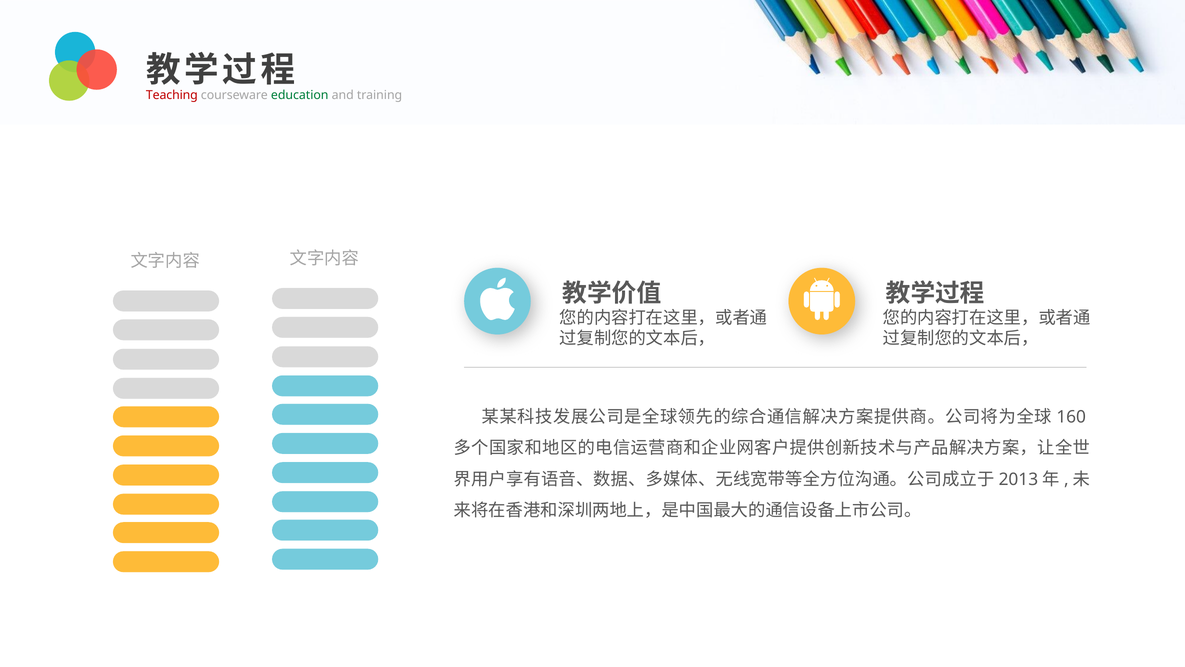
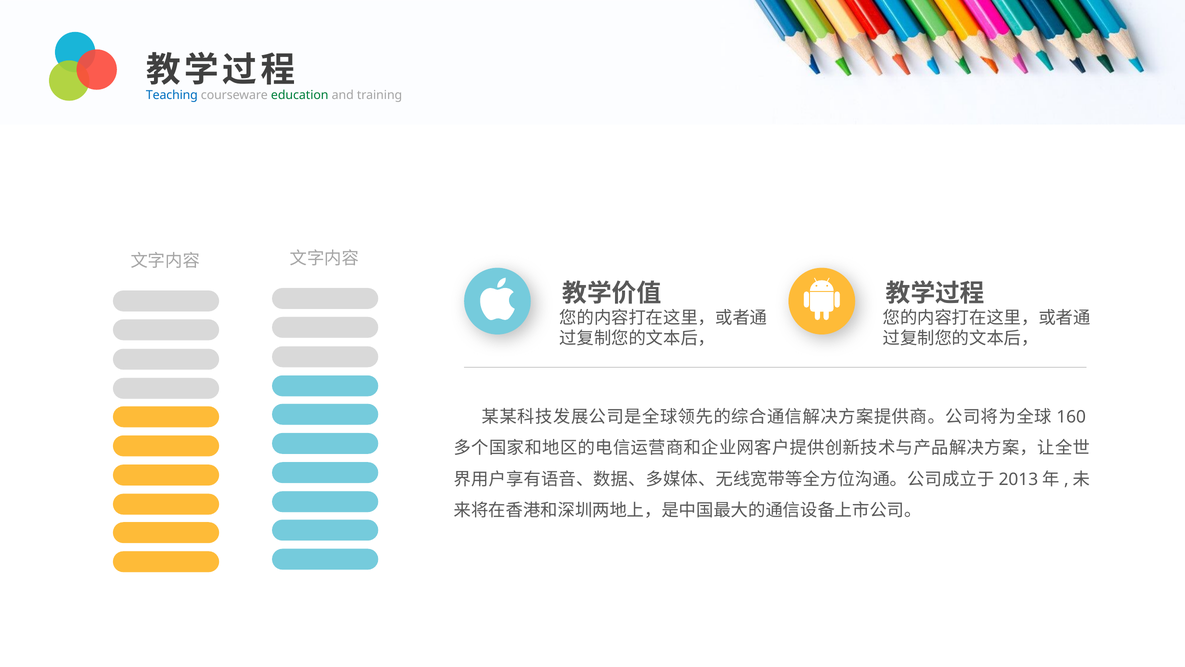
Teaching colour: red -> blue (172, 95)
